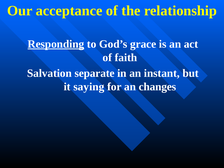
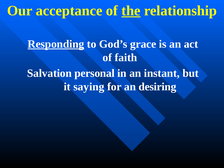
the underline: none -> present (131, 11)
separate: separate -> personal (95, 73)
changes: changes -> desiring (157, 87)
